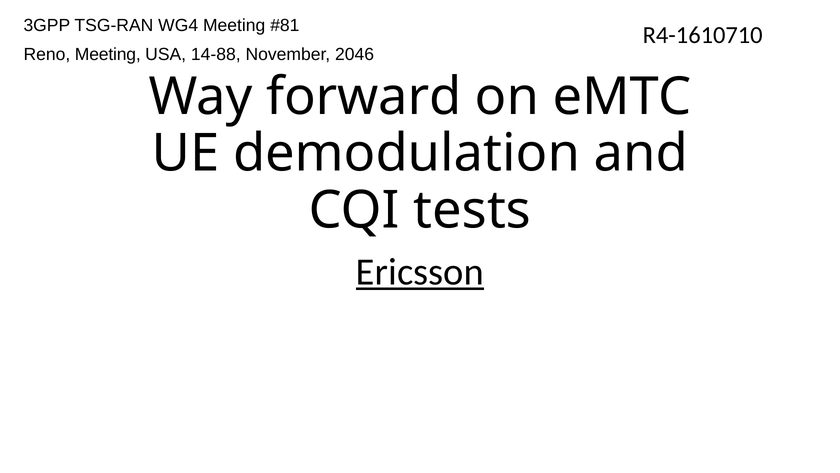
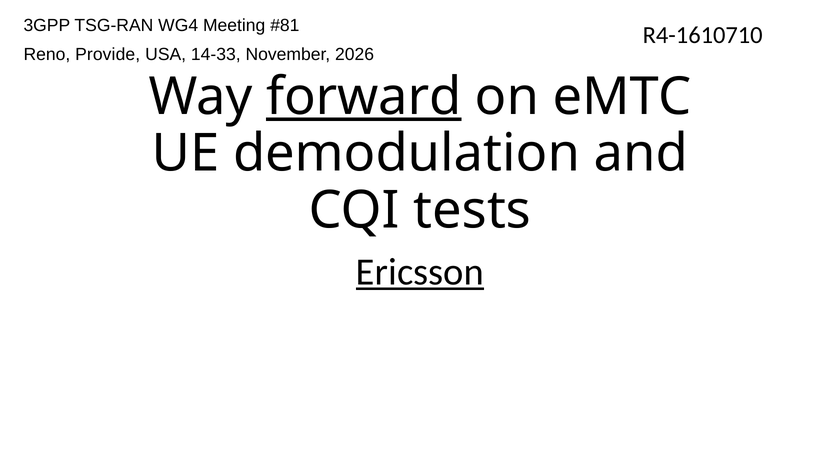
Reno Meeting: Meeting -> Provide (108, 54)
14-88: 14-88 -> 14-33 (216, 54)
2046: 2046 -> 2026 (355, 54)
forward underline: none -> present (364, 97)
